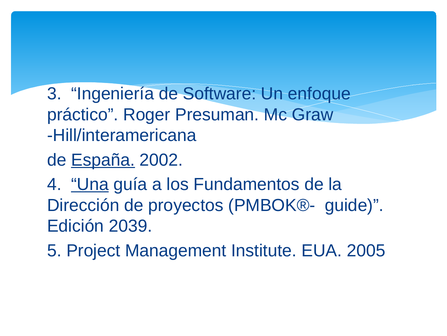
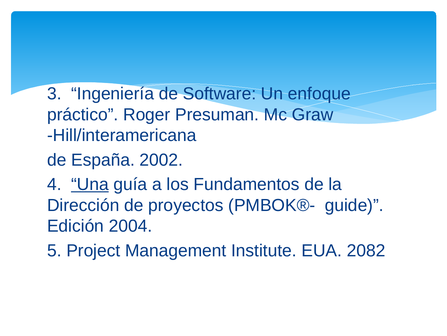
España underline: present -> none (103, 160)
2039: 2039 -> 2004 (130, 226)
2005: 2005 -> 2082 (366, 250)
